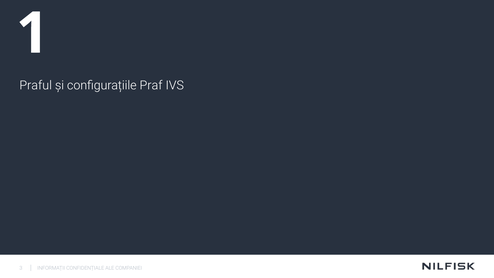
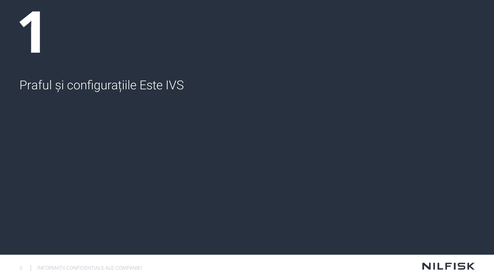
Praf: Praf -> Este (151, 85)
